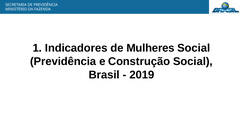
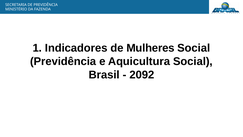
Construção: Construção -> Aquicultura (139, 61)
2019: 2019 -> 2092 (142, 75)
